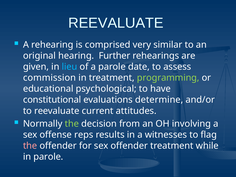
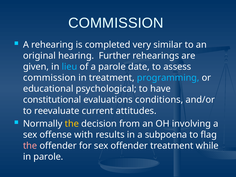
REEVALUATE: REEVALUATE -> COMMISSION (116, 23)
comprised: comprised -> completed (108, 45)
programming colour: light green -> light blue (168, 78)
determine: determine -> conditions (159, 100)
the colour: light green -> yellow (72, 124)
reps: reps -> with (84, 135)
witnesses: witnesses -> subpoena (166, 135)
